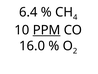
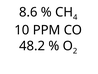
6.4: 6.4 -> 8.6 (28, 12)
PPM underline: present -> none (47, 30)
16.0: 16.0 -> 48.2 (32, 46)
